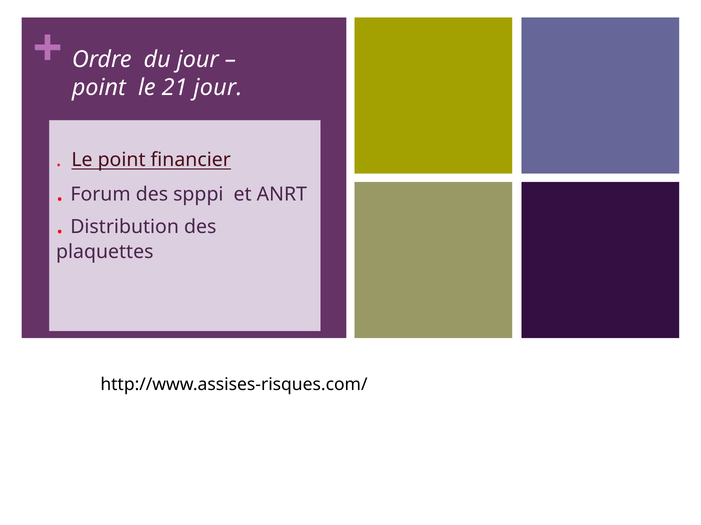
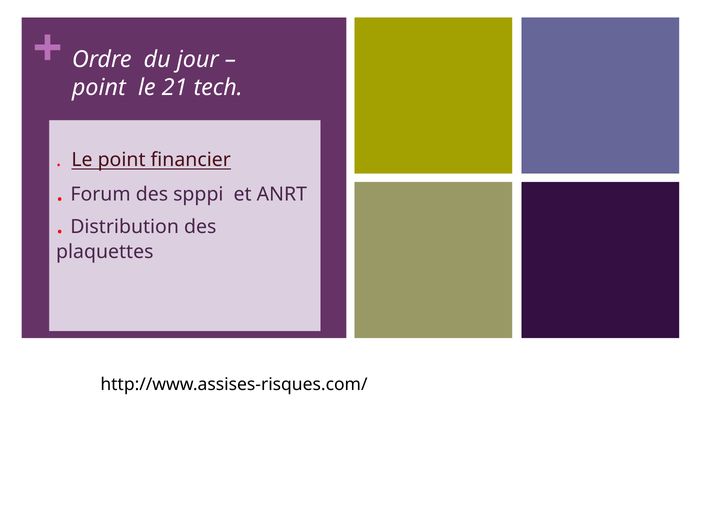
21 jour: jour -> tech (218, 88)
